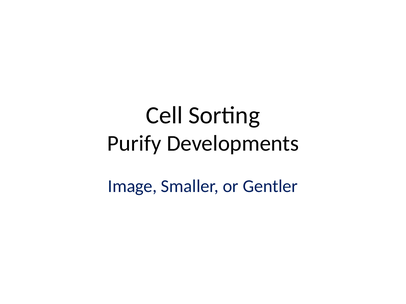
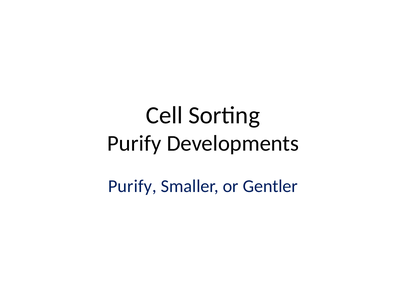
Image: Image -> Purify (132, 187)
